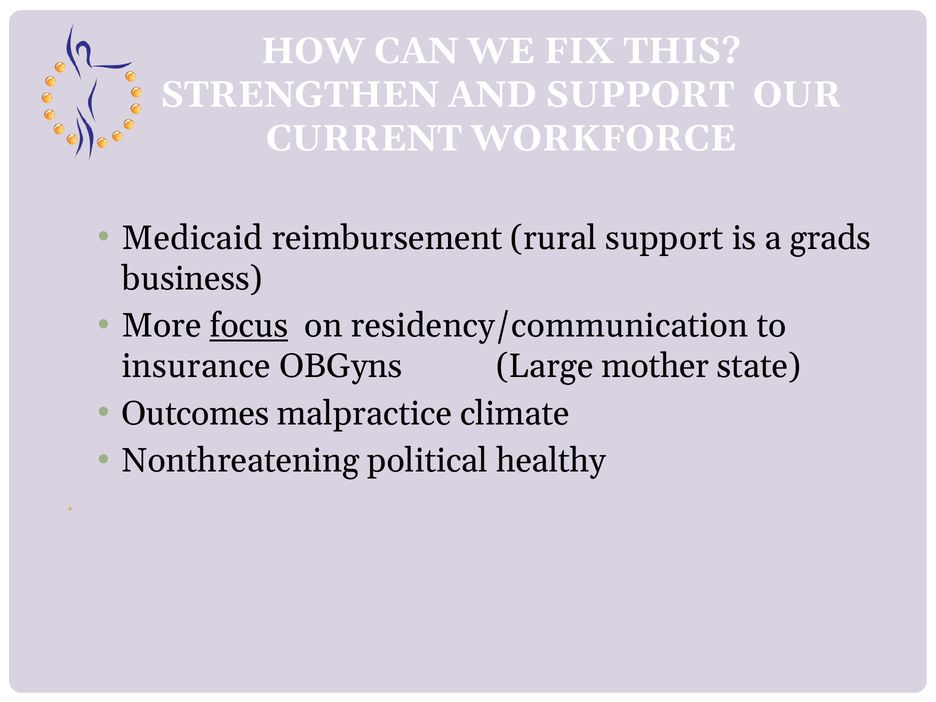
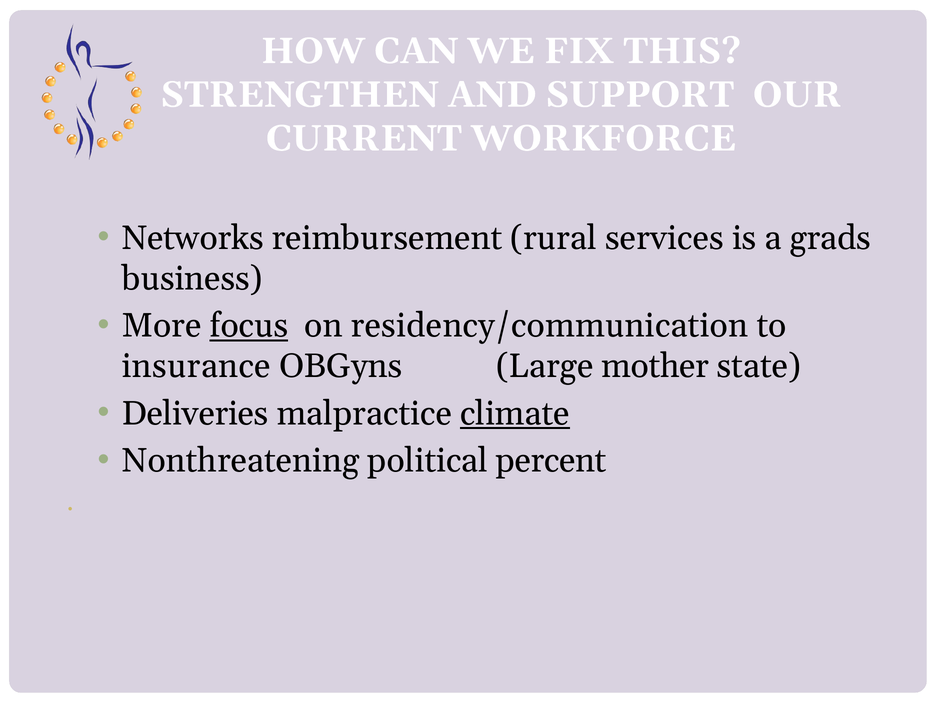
Medicaid: Medicaid -> Networks (193, 238)
rural support: support -> services (664, 238)
Outcomes: Outcomes -> Deliveries (195, 414)
climate underline: none -> present (515, 414)
healthy: healthy -> percent (551, 461)
